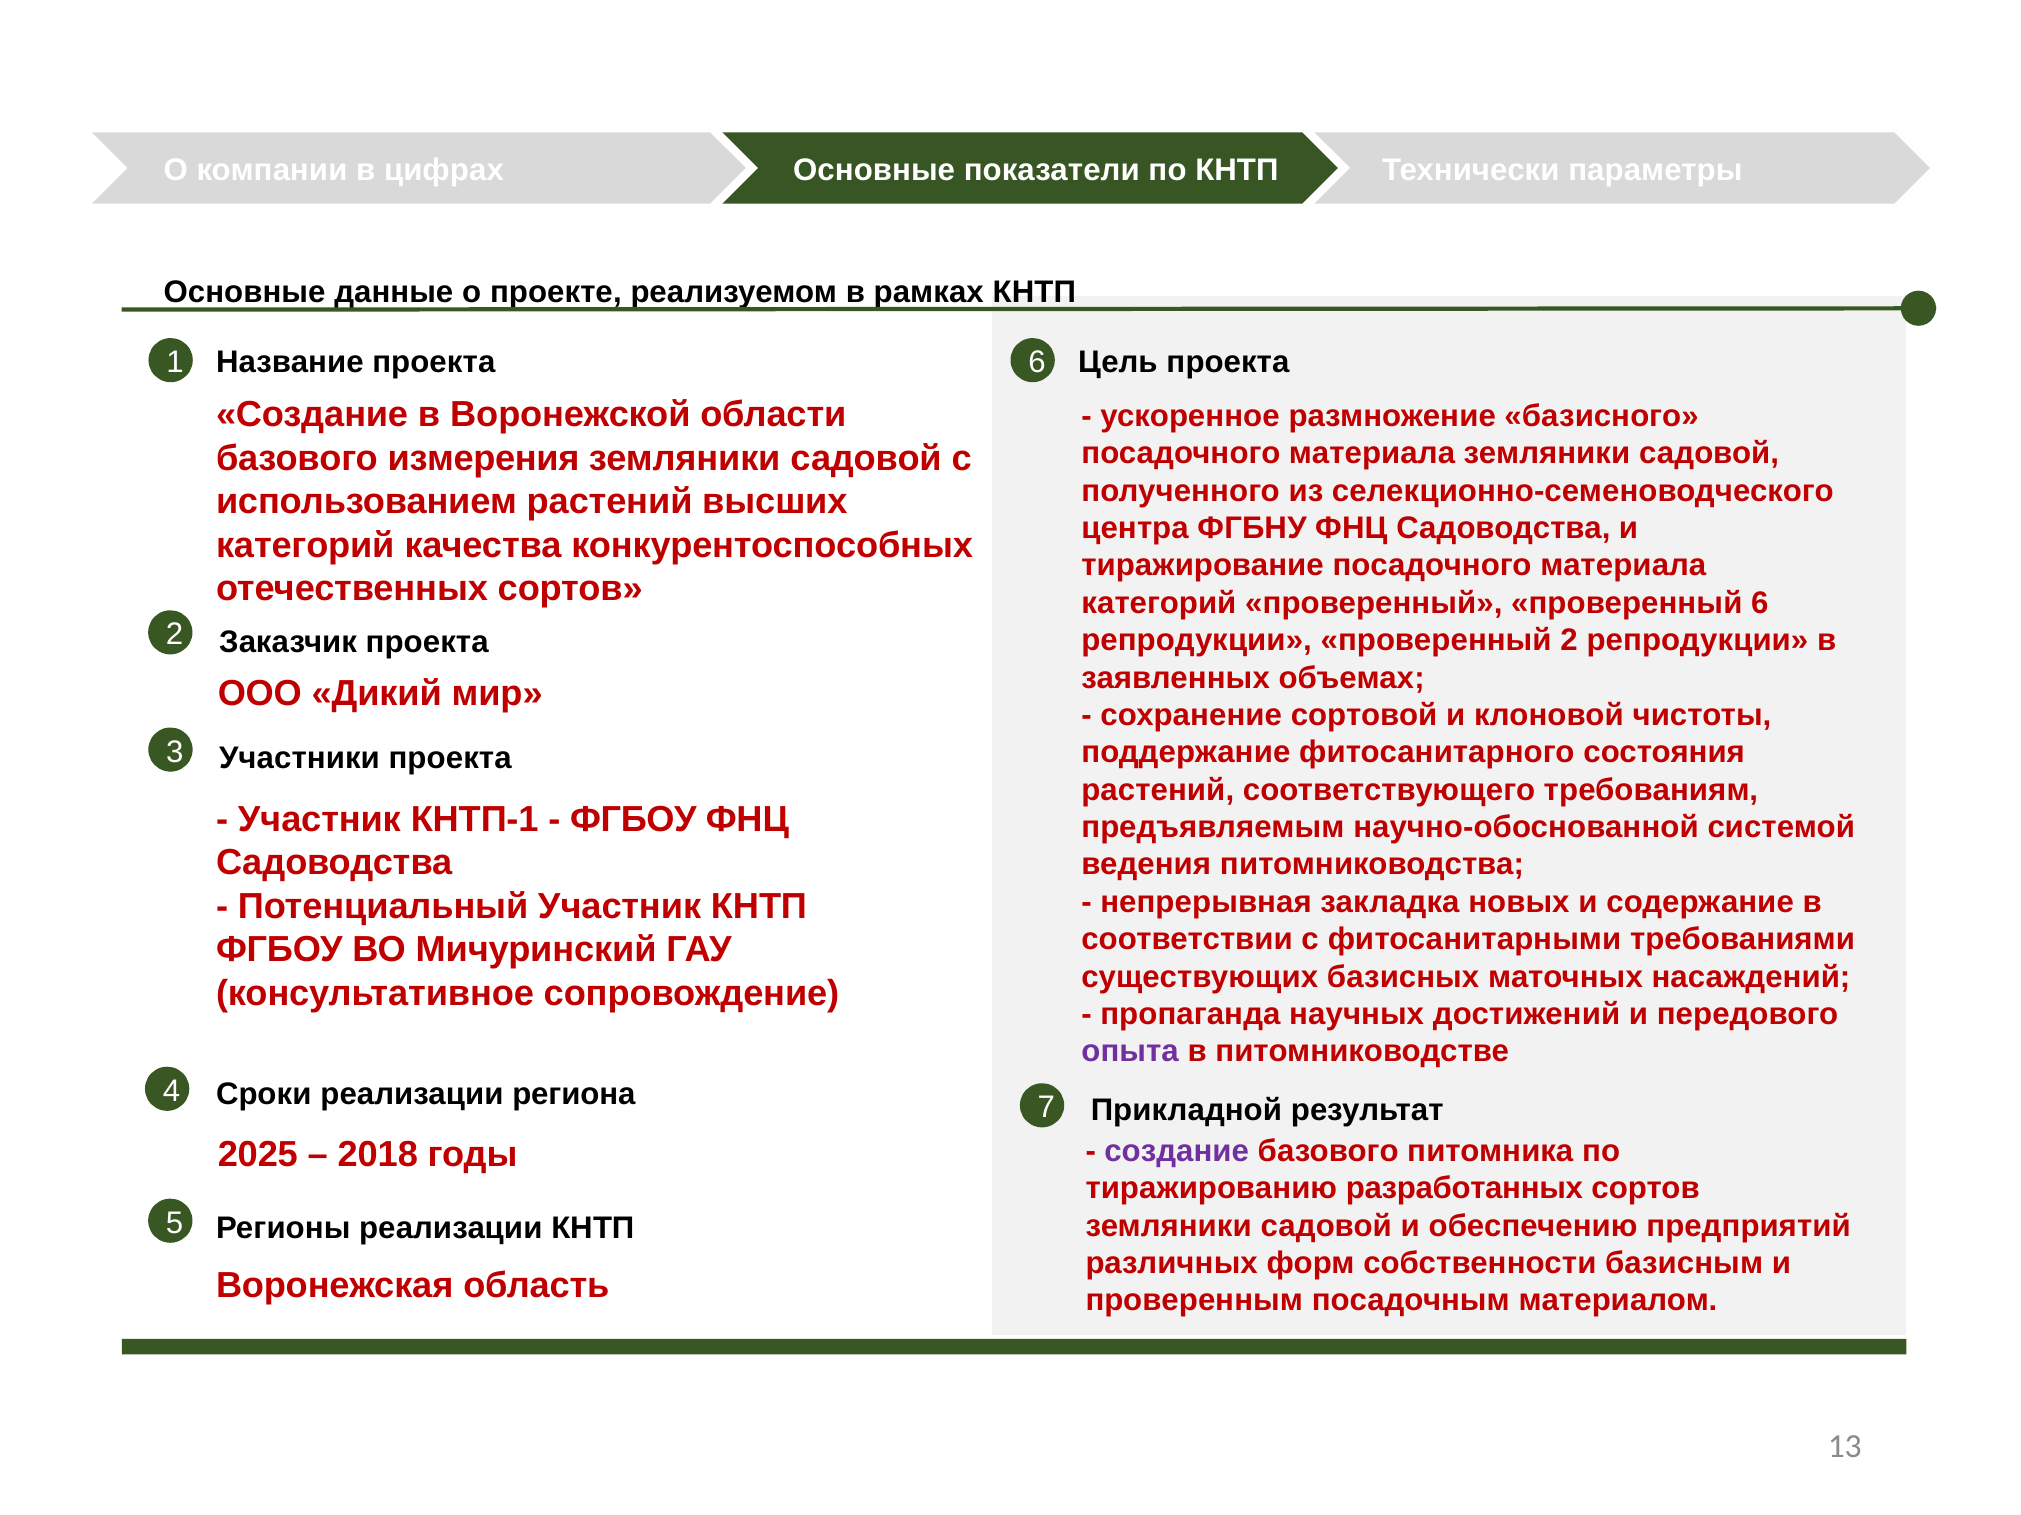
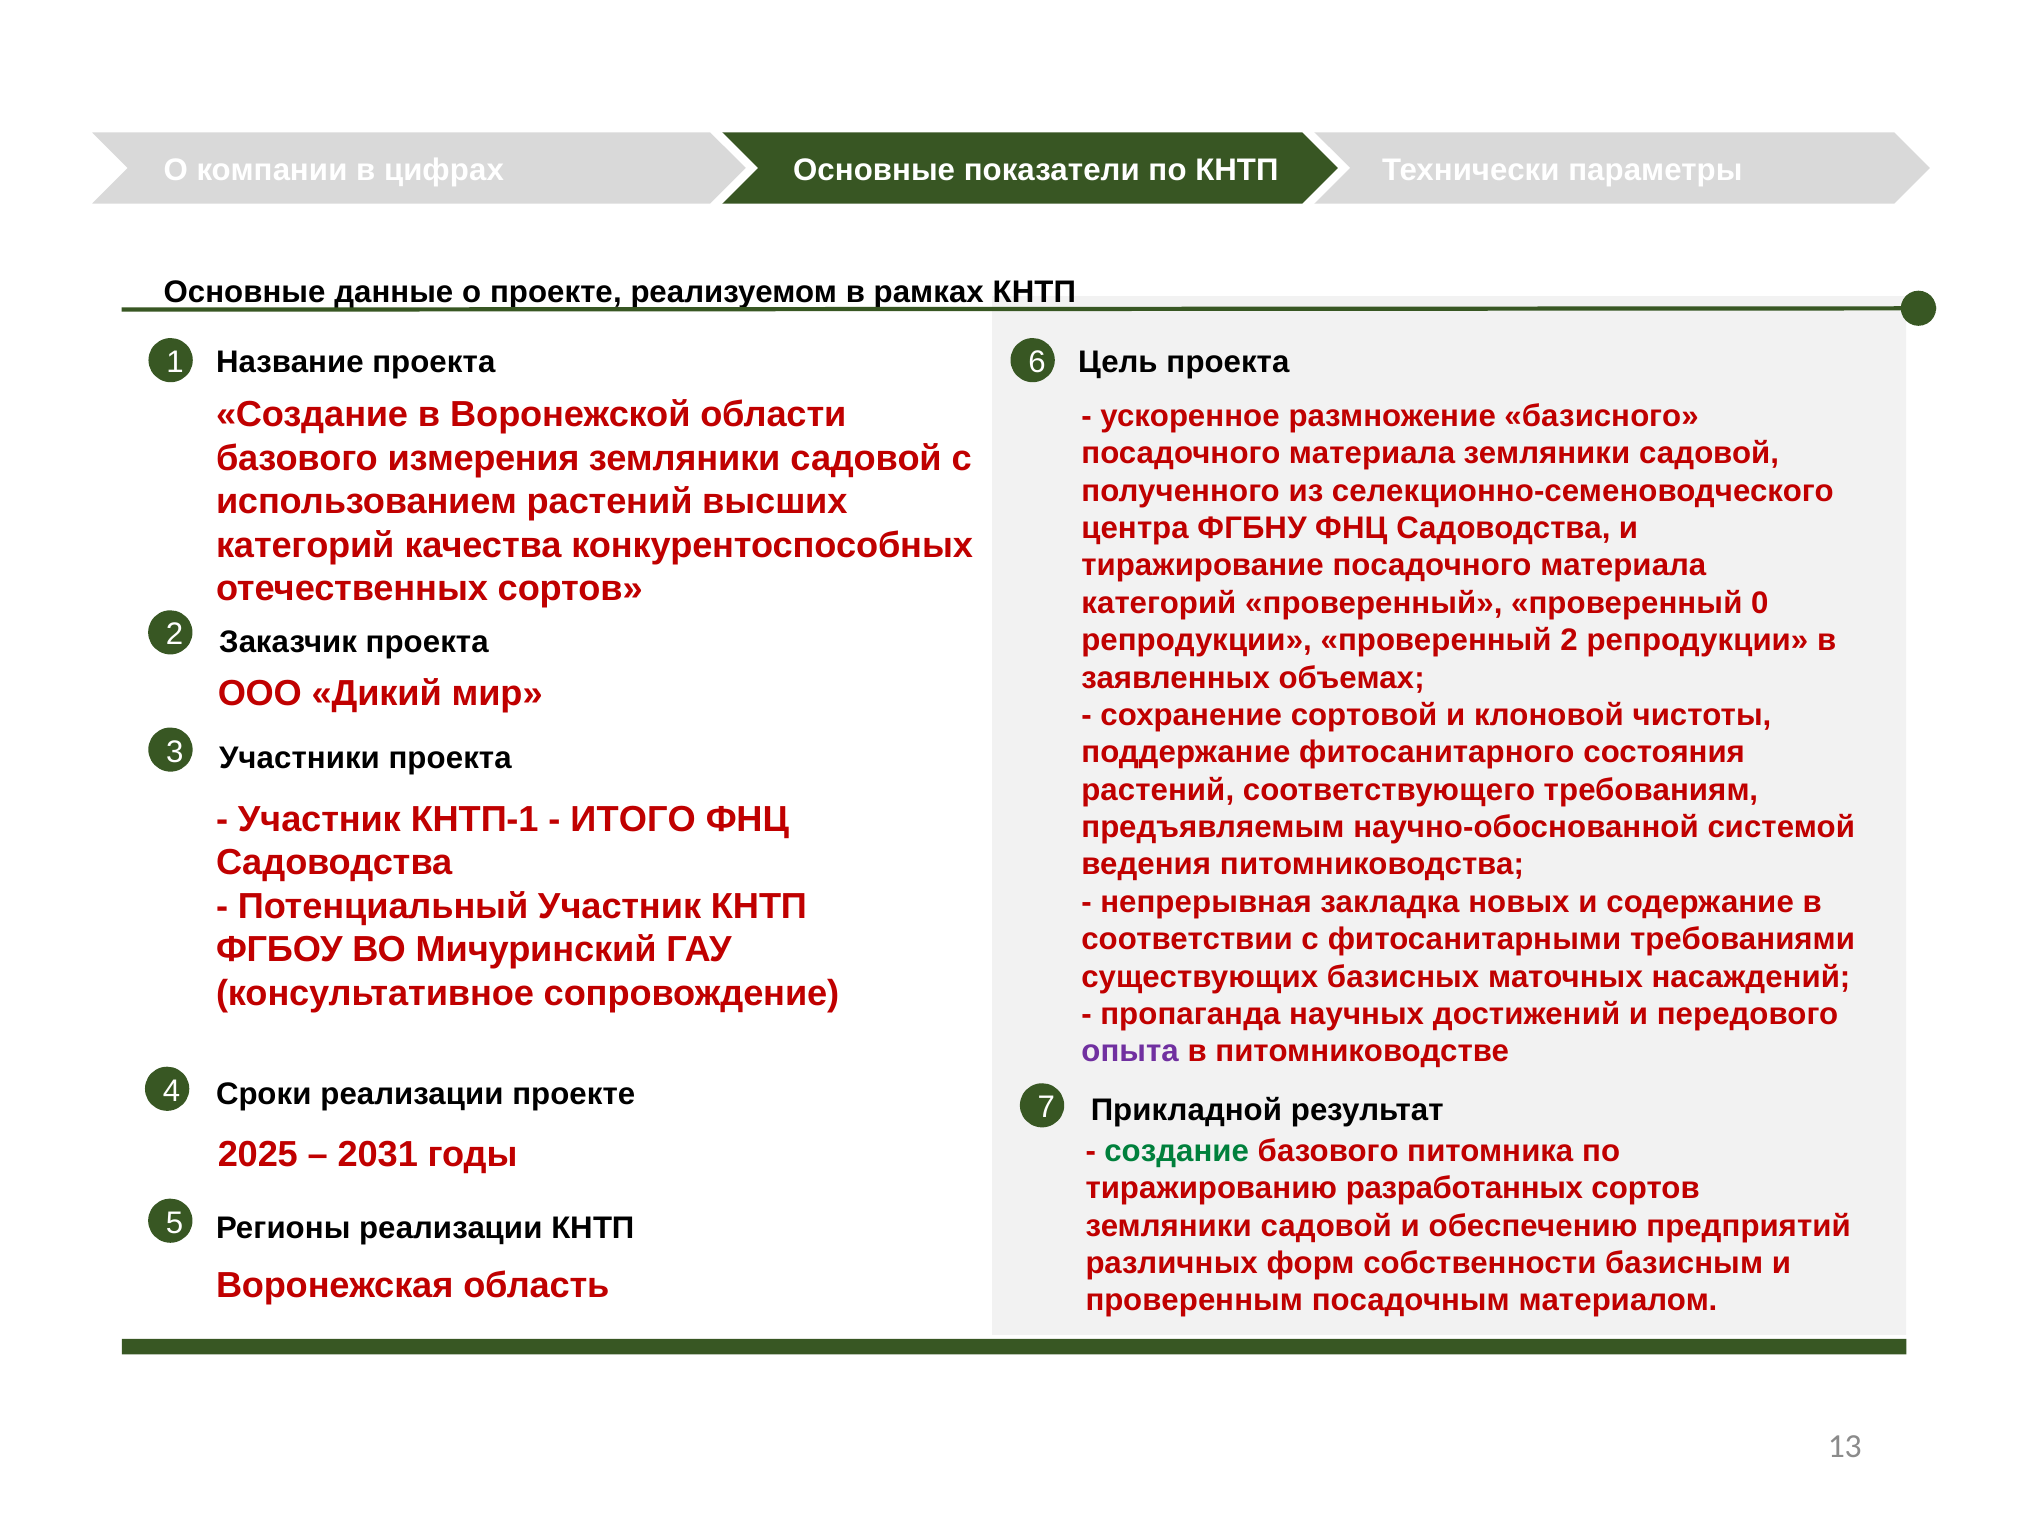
проверенный 6: 6 -> 0 (1760, 603)
ФГБОУ: ФГБОУ -> ИТОГО (633, 820)
реализации региона: региона -> проекте (574, 1094)
создание colour: purple -> green (1177, 1152)
2018: 2018 -> 2031 (378, 1155)
